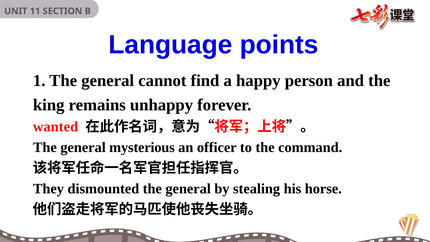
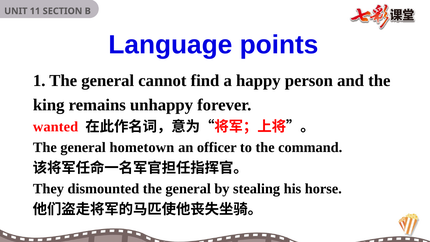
mysterious: mysterious -> hometown (142, 147)
